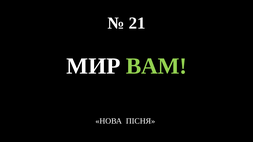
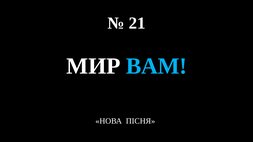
ВАМ colour: light green -> light blue (156, 66)
